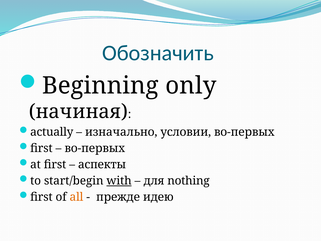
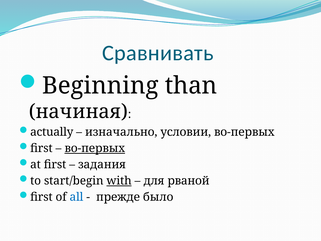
Обозначить: Обозначить -> Сравнивать (158, 53)
only: only -> than (191, 86)
во-первых underline: none -> present (95, 148)
аспекты: аспекты -> задания (102, 164)
nothing: nothing -> рваной (189, 181)
all colour: orange -> blue (76, 197)
идею: идею -> было (158, 197)
